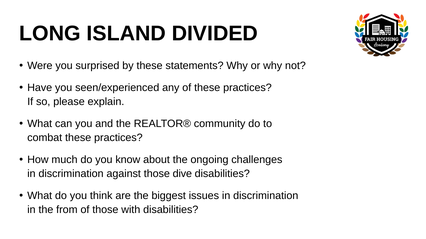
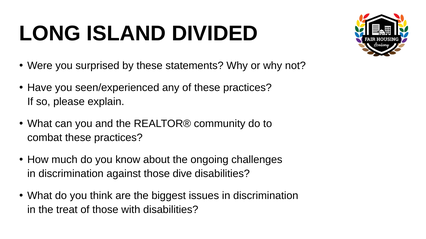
from: from -> treat (67, 210)
